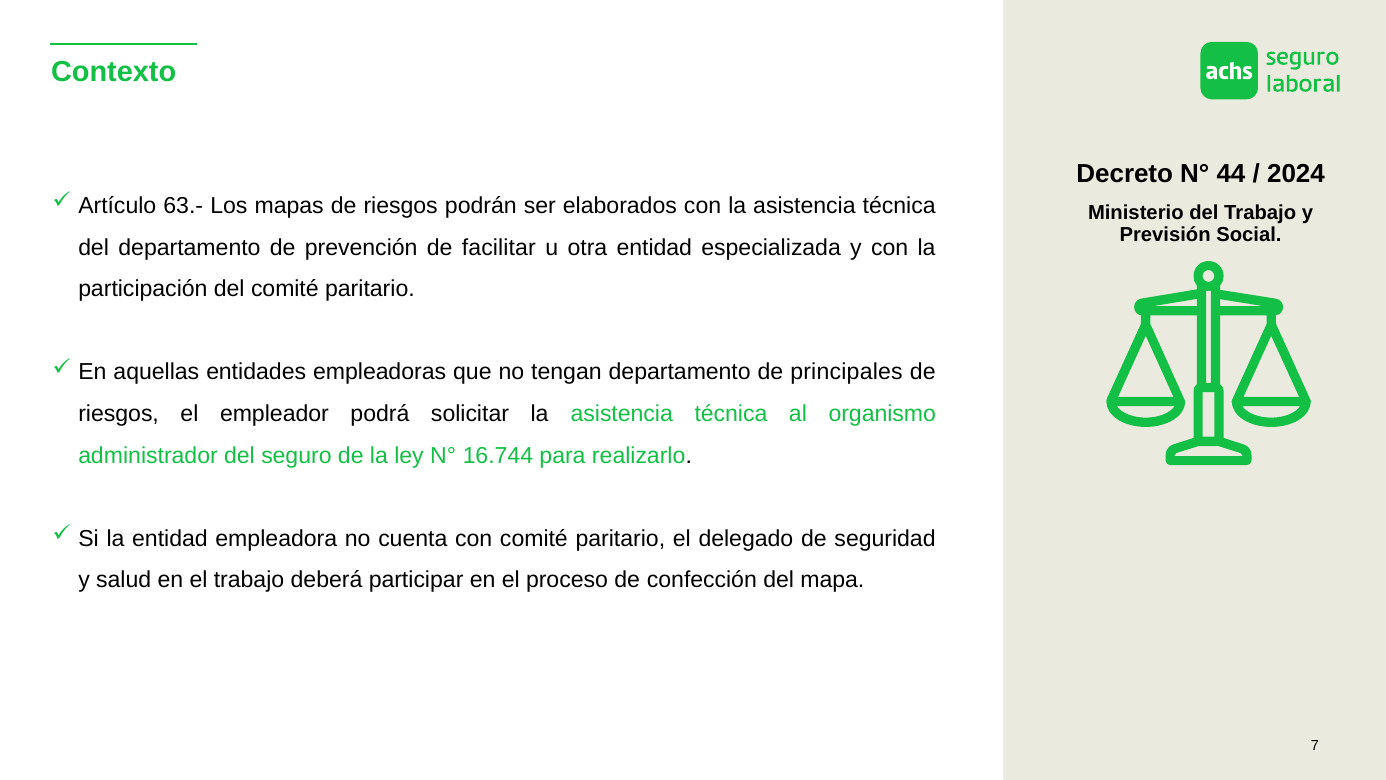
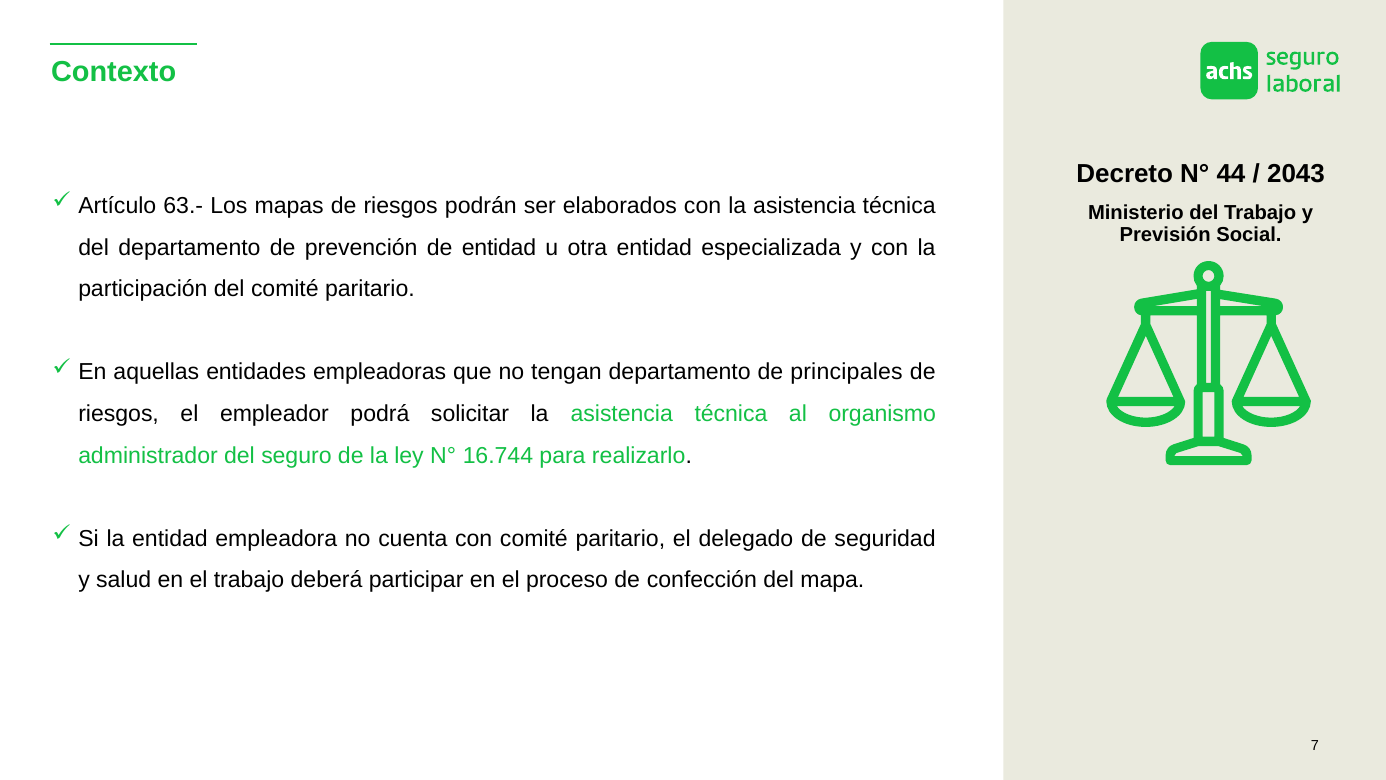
2024: 2024 -> 2043 (1296, 174)
de facilitar: facilitar -> entidad (499, 247)
